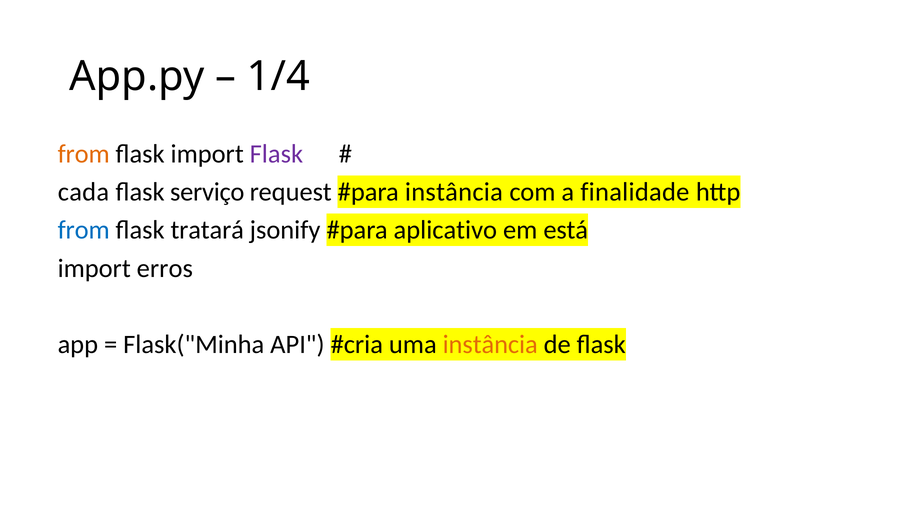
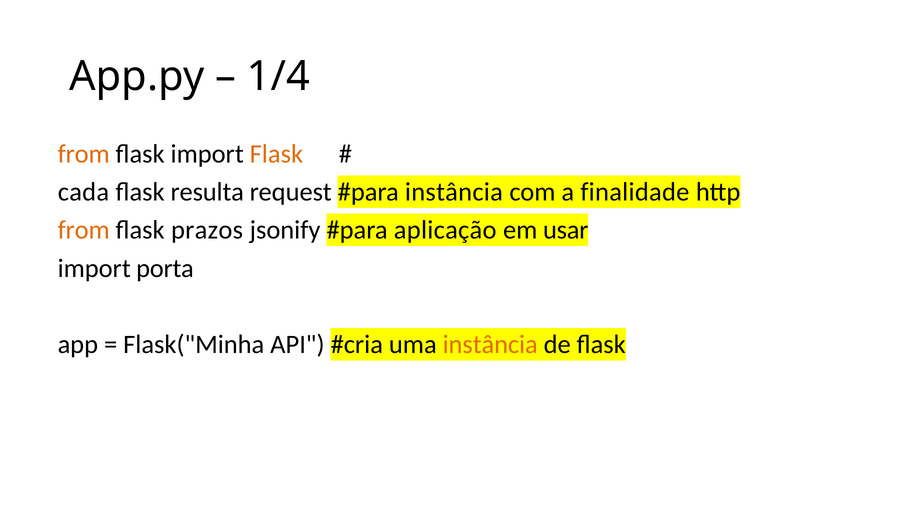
Flask colour: purple -> orange (276, 154)
serviço: serviço -> resulta (207, 192)
from colour: blue -> orange (84, 230)
tratará: tratará -> prazos (207, 230)
aplicativo: aplicativo -> aplicação (445, 230)
está: está -> usar (566, 230)
erros: erros -> porta (165, 268)
